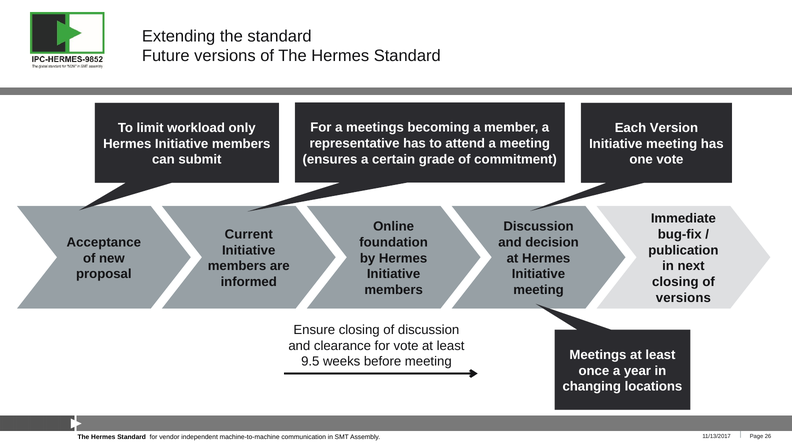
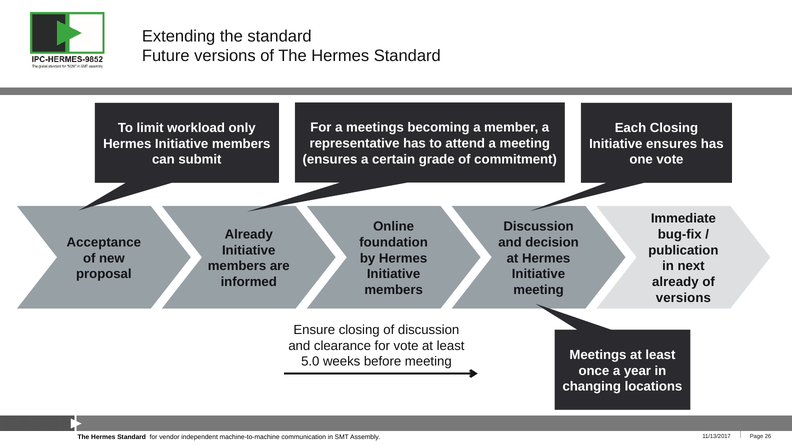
Each Version: Version -> Closing (674, 128)
meeting: meeting -> ensures (672, 144)
Current: Current -> Already (249, 235)
closing: closing -> already (675, 282)
9.5: 9.5 -> 5.0 (310, 362)
